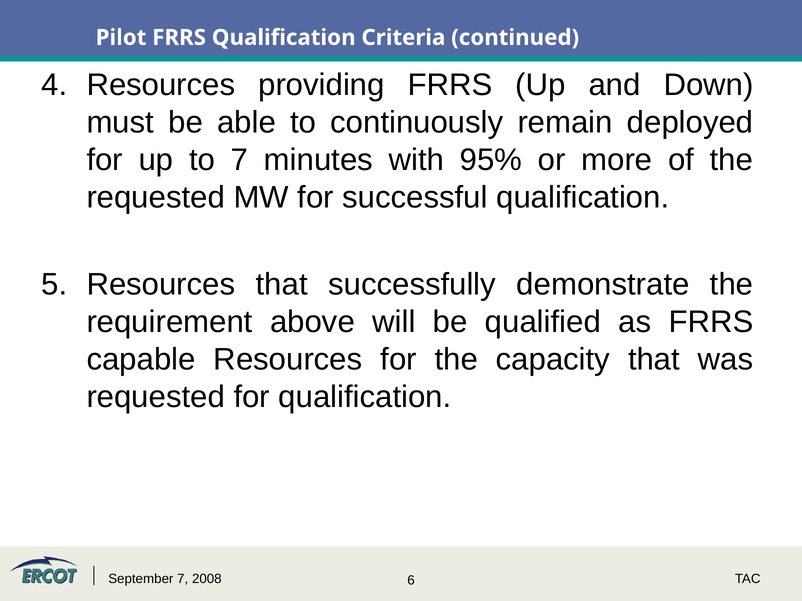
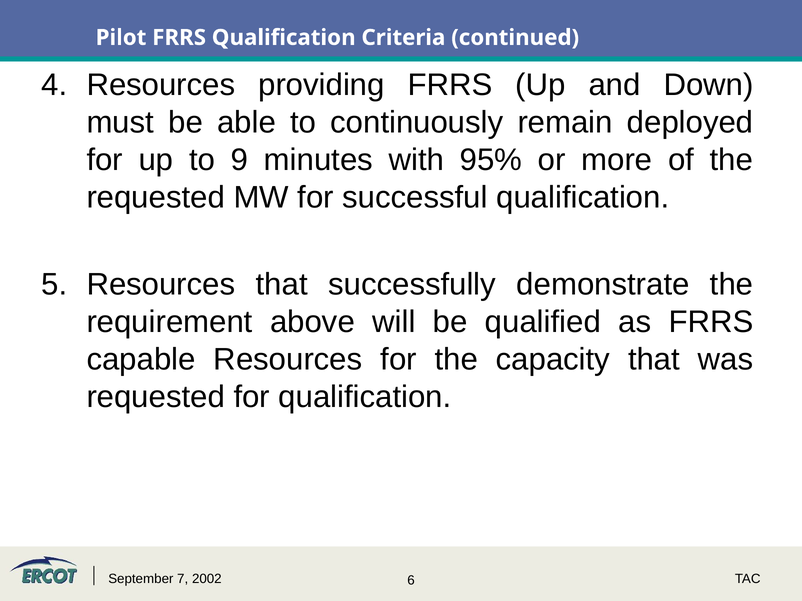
to 7: 7 -> 9 (239, 160)
2008: 2008 -> 2002 (207, 579)
